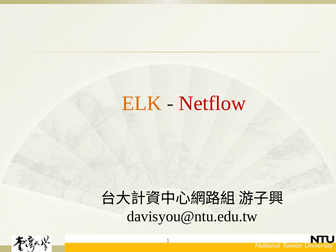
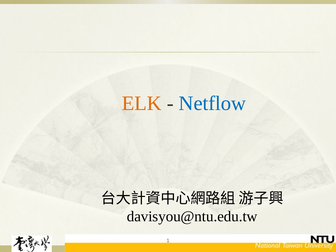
Netflow colour: red -> blue (212, 103)
